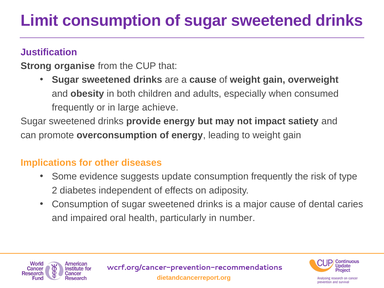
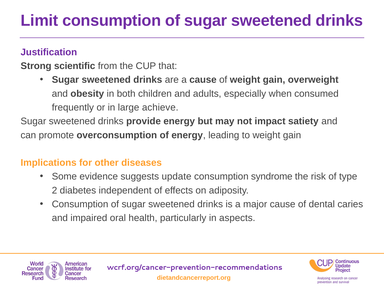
organise: organise -> scientific (75, 66)
consumption frequently: frequently -> syndrome (272, 177)
number: number -> aspects (237, 218)
